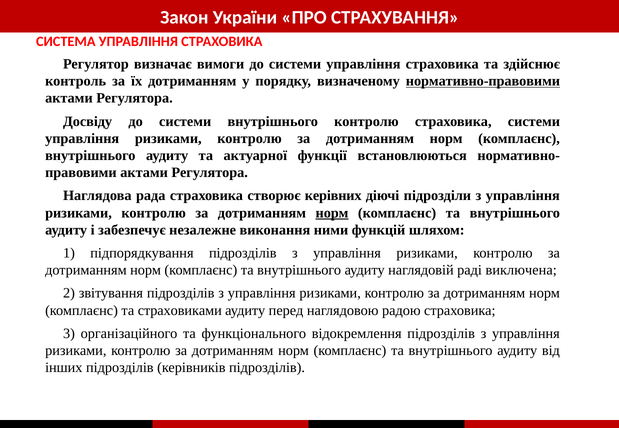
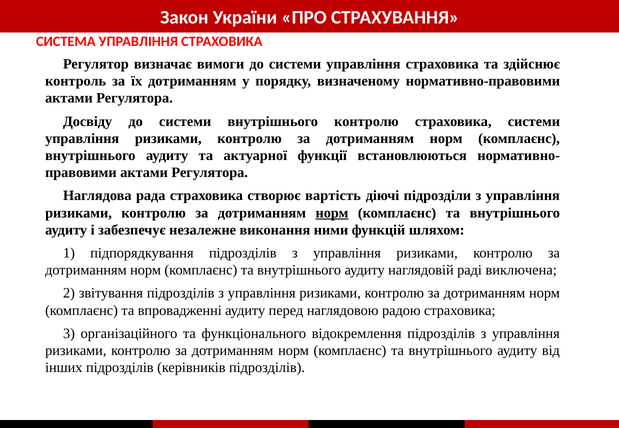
нормативно-правовими underline: present -> none (483, 81)
керівних: керівних -> вартість (333, 196)
страховиками: страховиками -> впровадженні (180, 311)
